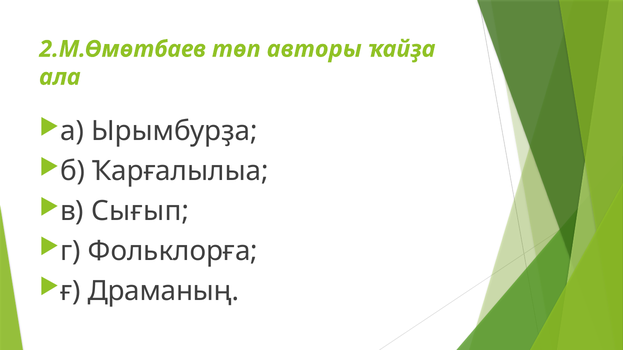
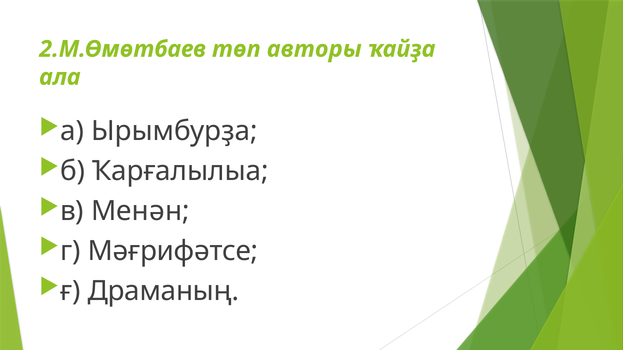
Сығып: Сығып -> Менән (140, 211)
Фольклорға: Фольклорға -> Мәғрифәтсе (173, 251)
